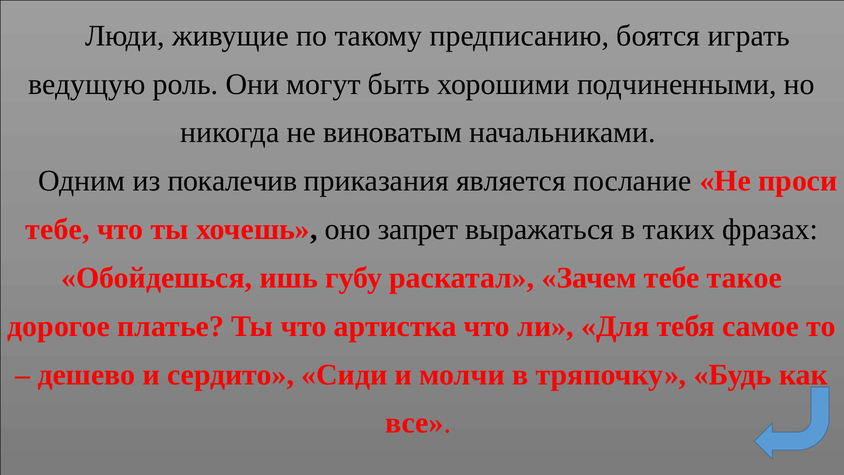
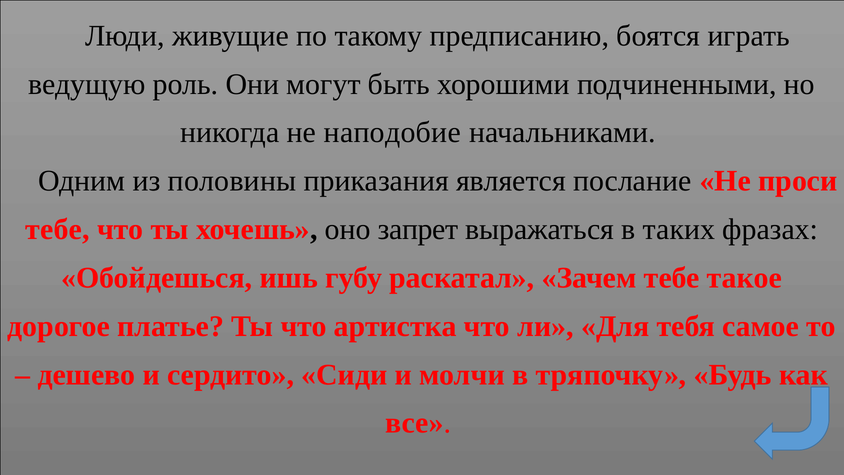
виноватым: виноватым -> наподобие (392, 133)
покалечив: покалечив -> половины (232, 181)
